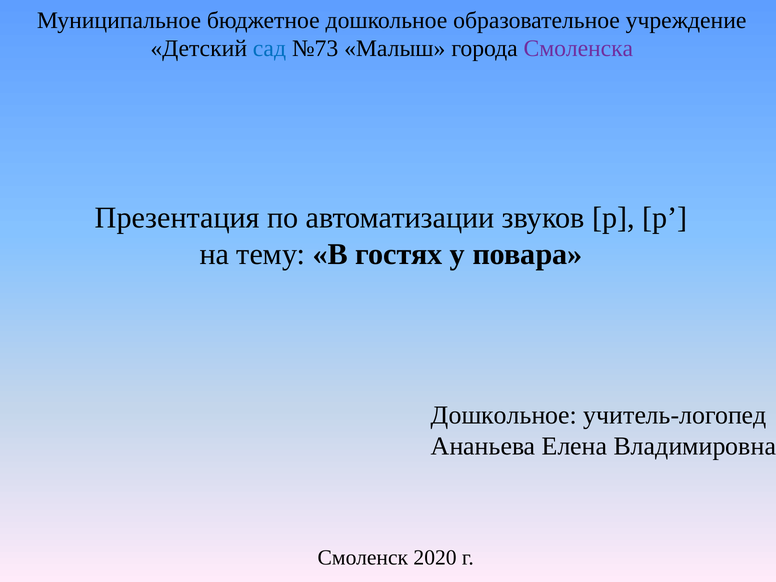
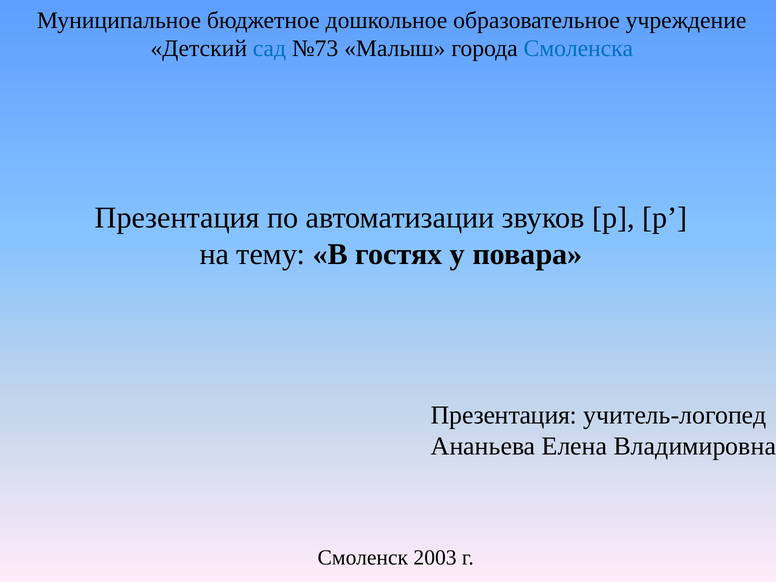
Смоленска colour: purple -> blue (578, 49)
Дошкольное: Дошкольное -> Презентация (504, 415)
2020: 2020 -> 2003 (435, 558)
